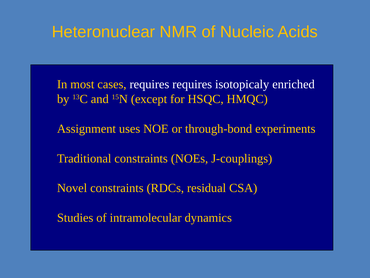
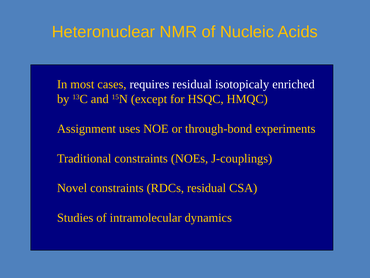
requires requires: requires -> residual (192, 84)
